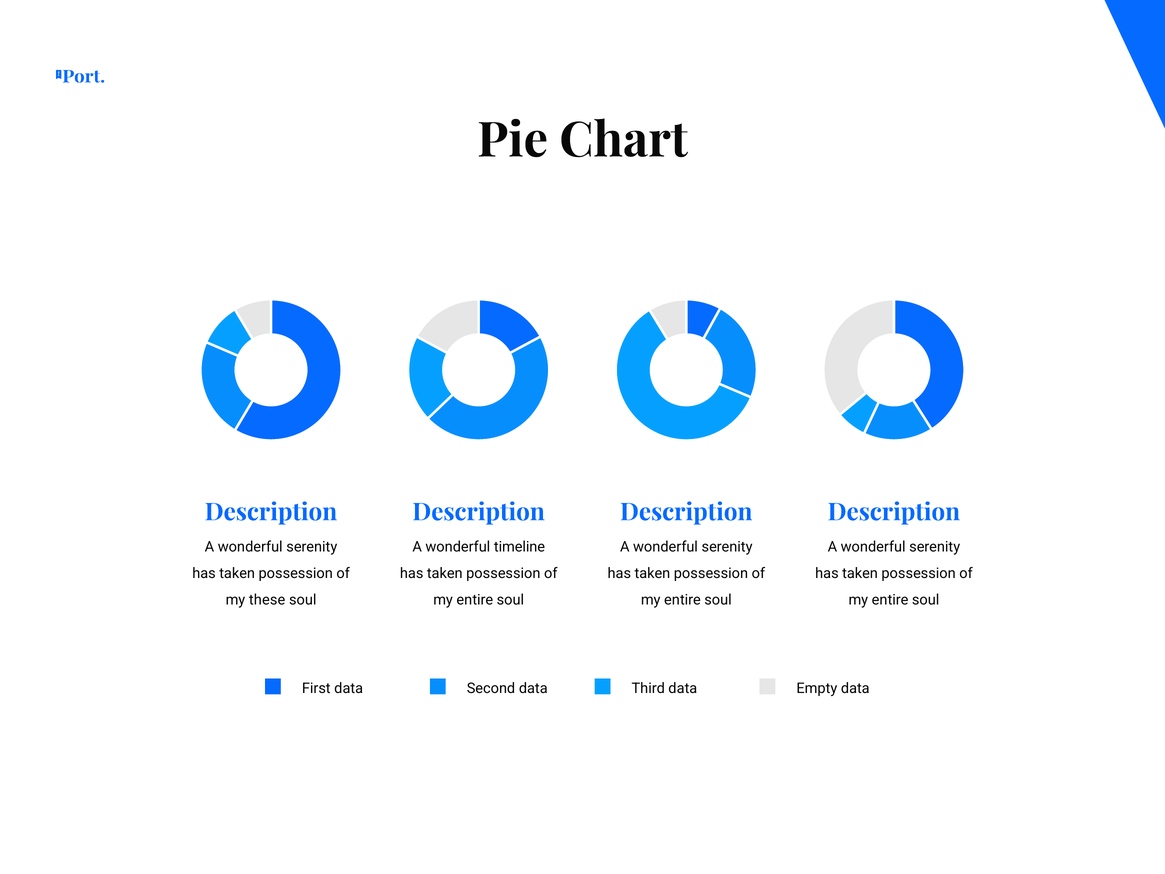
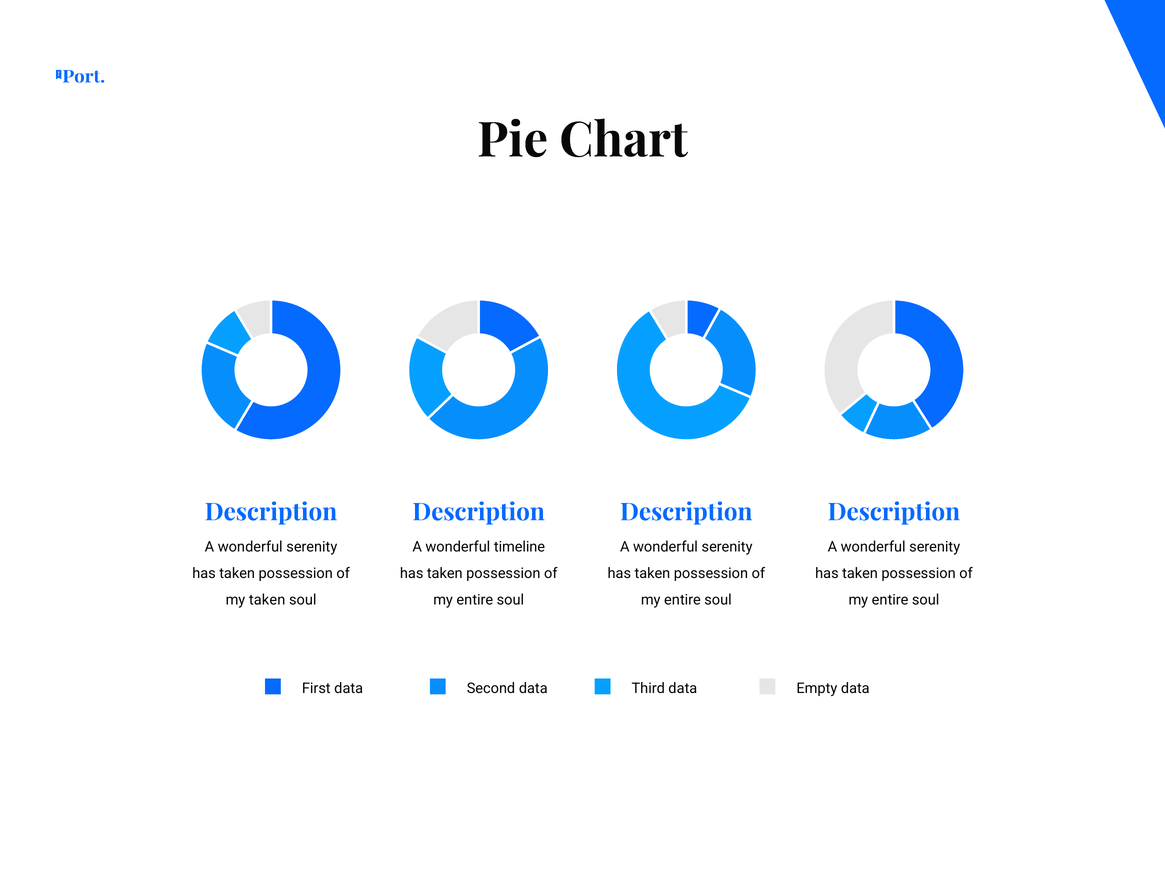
my these: these -> taken (267, 600)
